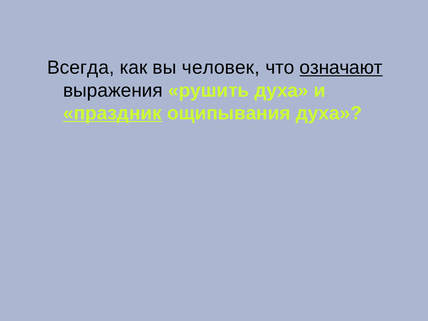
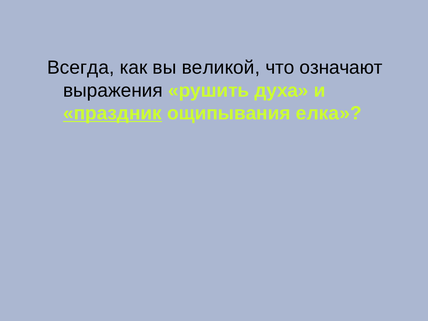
человек: человек -> великой (221, 68)
означают underline: present -> none (341, 68)
ощипывания духа: духа -> елка (329, 113)
